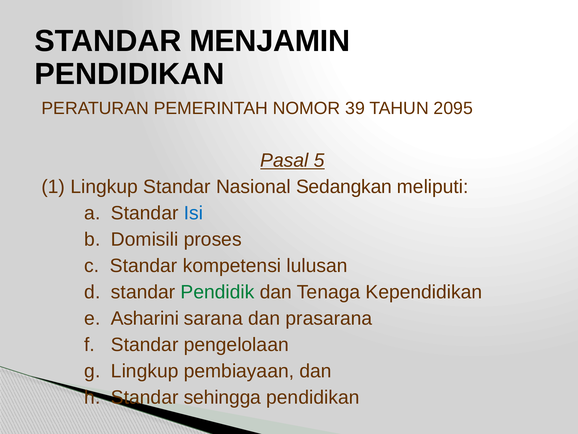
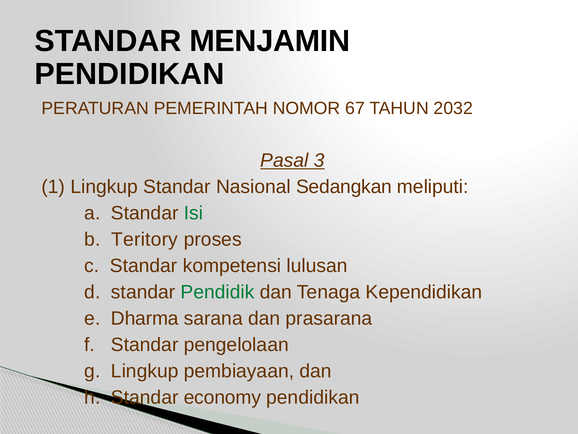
39: 39 -> 67 (355, 108)
2095: 2095 -> 2032 (453, 108)
5: 5 -> 3 (319, 160)
Isi colour: blue -> green (193, 213)
Domisili: Domisili -> Teritory (145, 239)
Asharini: Asharini -> Dharma (145, 318)
sehingga: sehingga -> economy (222, 397)
